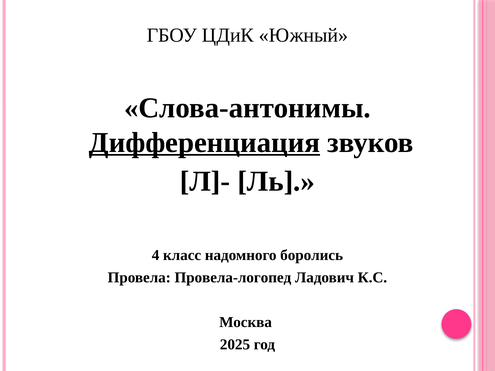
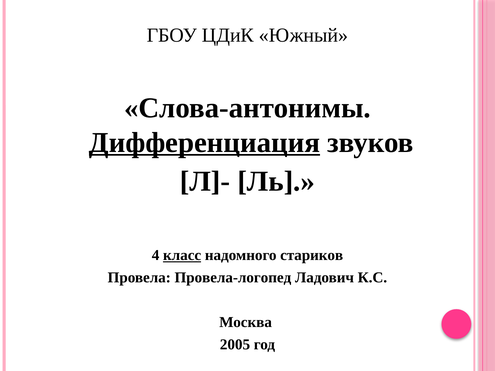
класс underline: none -> present (182, 256)
боролись: боролись -> стариков (312, 256)
2025: 2025 -> 2005 (235, 345)
